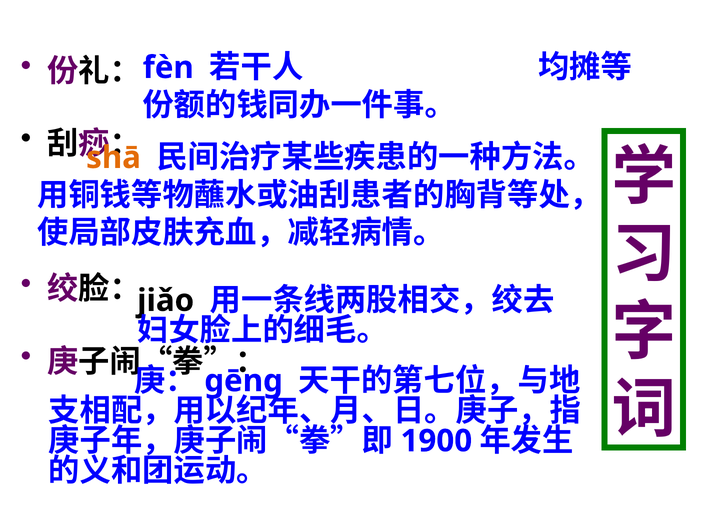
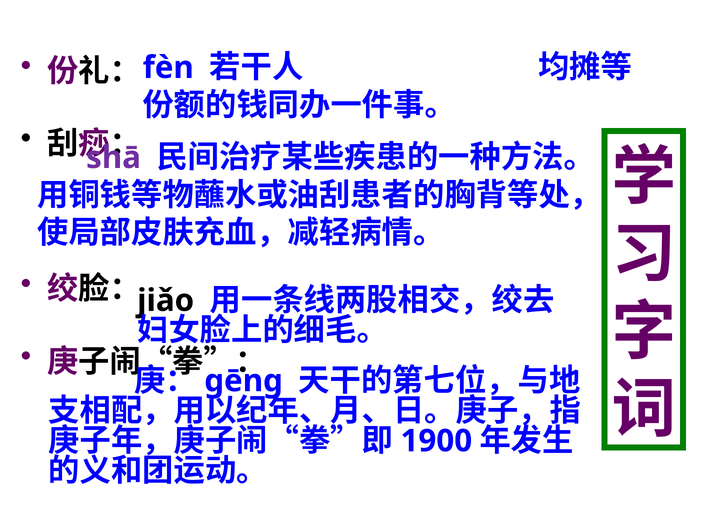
shā colour: orange -> purple (114, 158)
